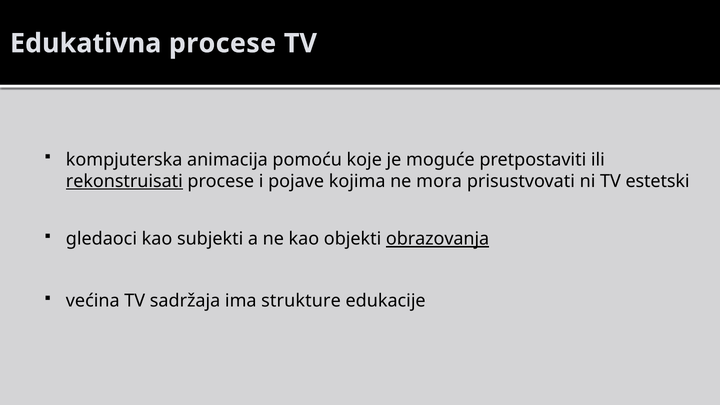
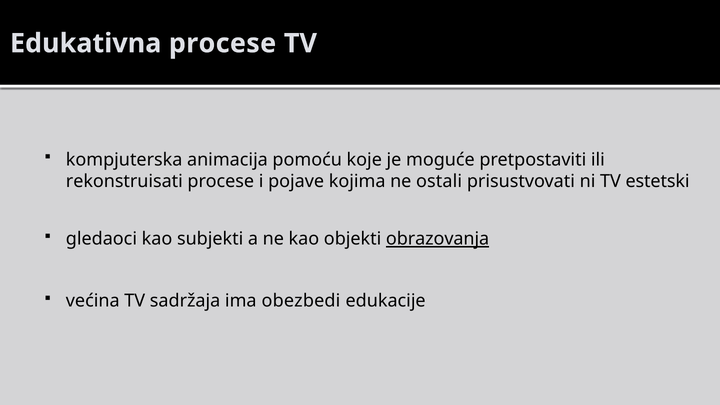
rekonstruisati underline: present -> none (124, 181)
mora: mora -> ostali (439, 181)
strukture: strukture -> obezbedi (301, 301)
